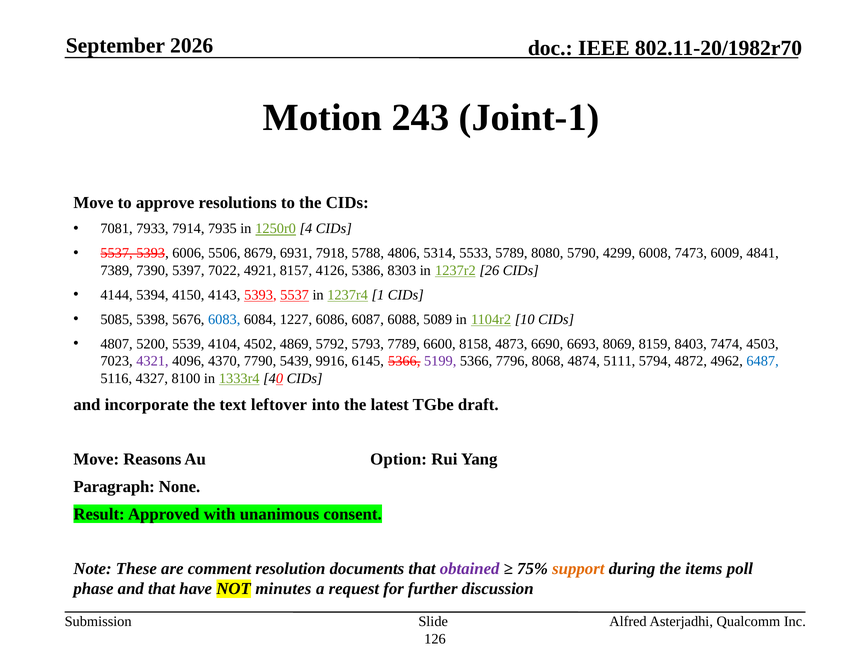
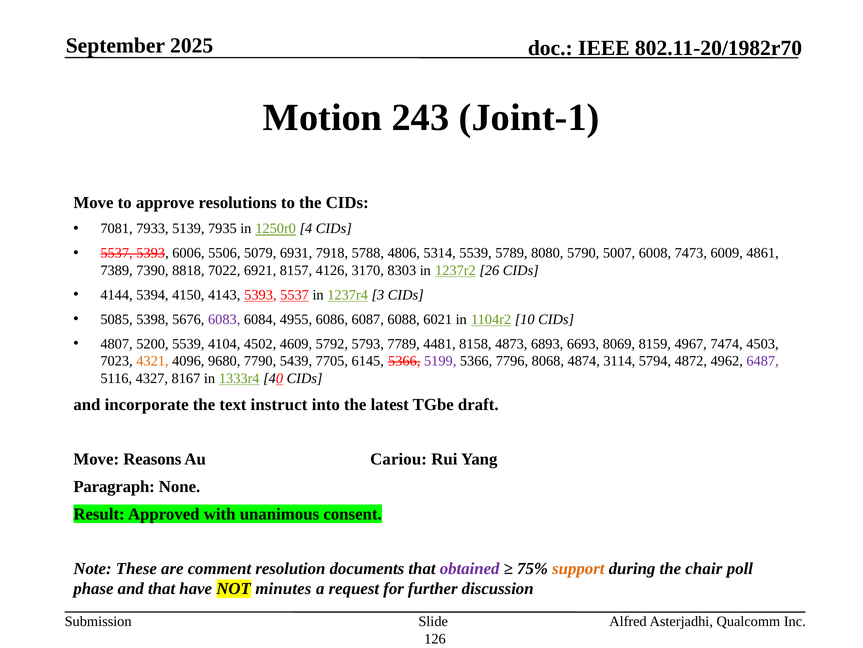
2026: 2026 -> 2025 (192, 46)
7914: 7914 -> 5139 (188, 228)
8679: 8679 -> 5079 (260, 253)
5314 5533: 5533 -> 5539 (476, 253)
4299: 4299 -> 5007 (619, 253)
4841: 4841 -> 4861 (763, 253)
5397: 5397 -> 8818 (188, 270)
4921: 4921 -> 6921 (260, 270)
5386: 5386 -> 3170 (368, 270)
1: 1 -> 3 (378, 294)
6083 colour: blue -> purple (224, 319)
1227: 1227 -> 4955 (296, 319)
5089: 5089 -> 6021 (438, 319)
4869: 4869 -> 4609 (296, 343)
6600: 6600 -> 4481 (440, 343)
6690: 6690 -> 6893 (547, 343)
8403: 8403 -> 4967 (691, 343)
4321 colour: purple -> orange (152, 361)
4370: 4370 -> 9680 (224, 361)
9916: 9916 -> 7705 (332, 361)
5111: 5111 -> 3114 (619, 361)
6487 colour: blue -> purple (763, 361)
8100: 8100 -> 8167 (186, 378)
leftover: leftover -> instruct (279, 404)
Option: Option -> Cariou (399, 459)
items: items -> chair (704, 568)
